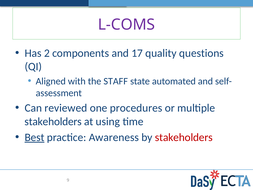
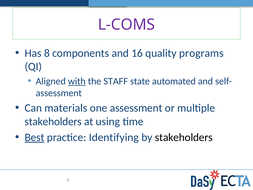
2: 2 -> 8 (47, 53)
17: 17 -> 16 (137, 53)
questions: questions -> programs (201, 53)
with underline: none -> present (77, 81)
reviewed: reviewed -> materials (66, 108)
one procedures: procedures -> assessment (136, 108)
Awareness: Awareness -> Identifying (114, 137)
stakeholders colour: red -> black (184, 137)
